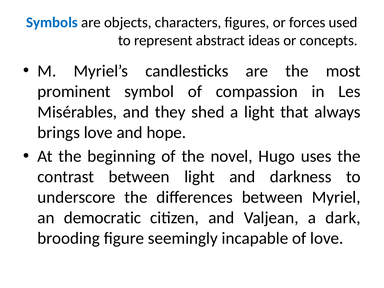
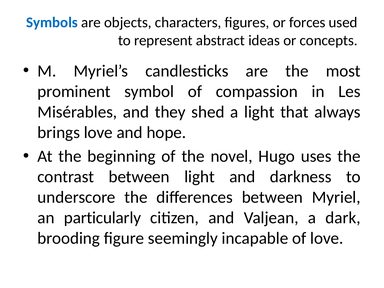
democratic: democratic -> particularly (102, 218)
